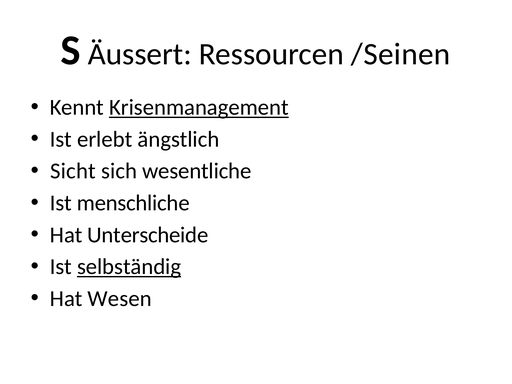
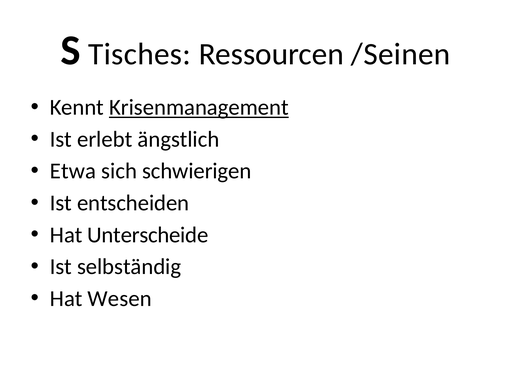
Äussert: Äussert -> Tisches (140, 54)
Sicht: Sicht -> Etwa (73, 171)
wesentliche: wesentliche -> schwierigen (197, 171)
menschliche: menschliche -> entscheiden (133, 203)
selbständig underline: present -> none (129, 267)
